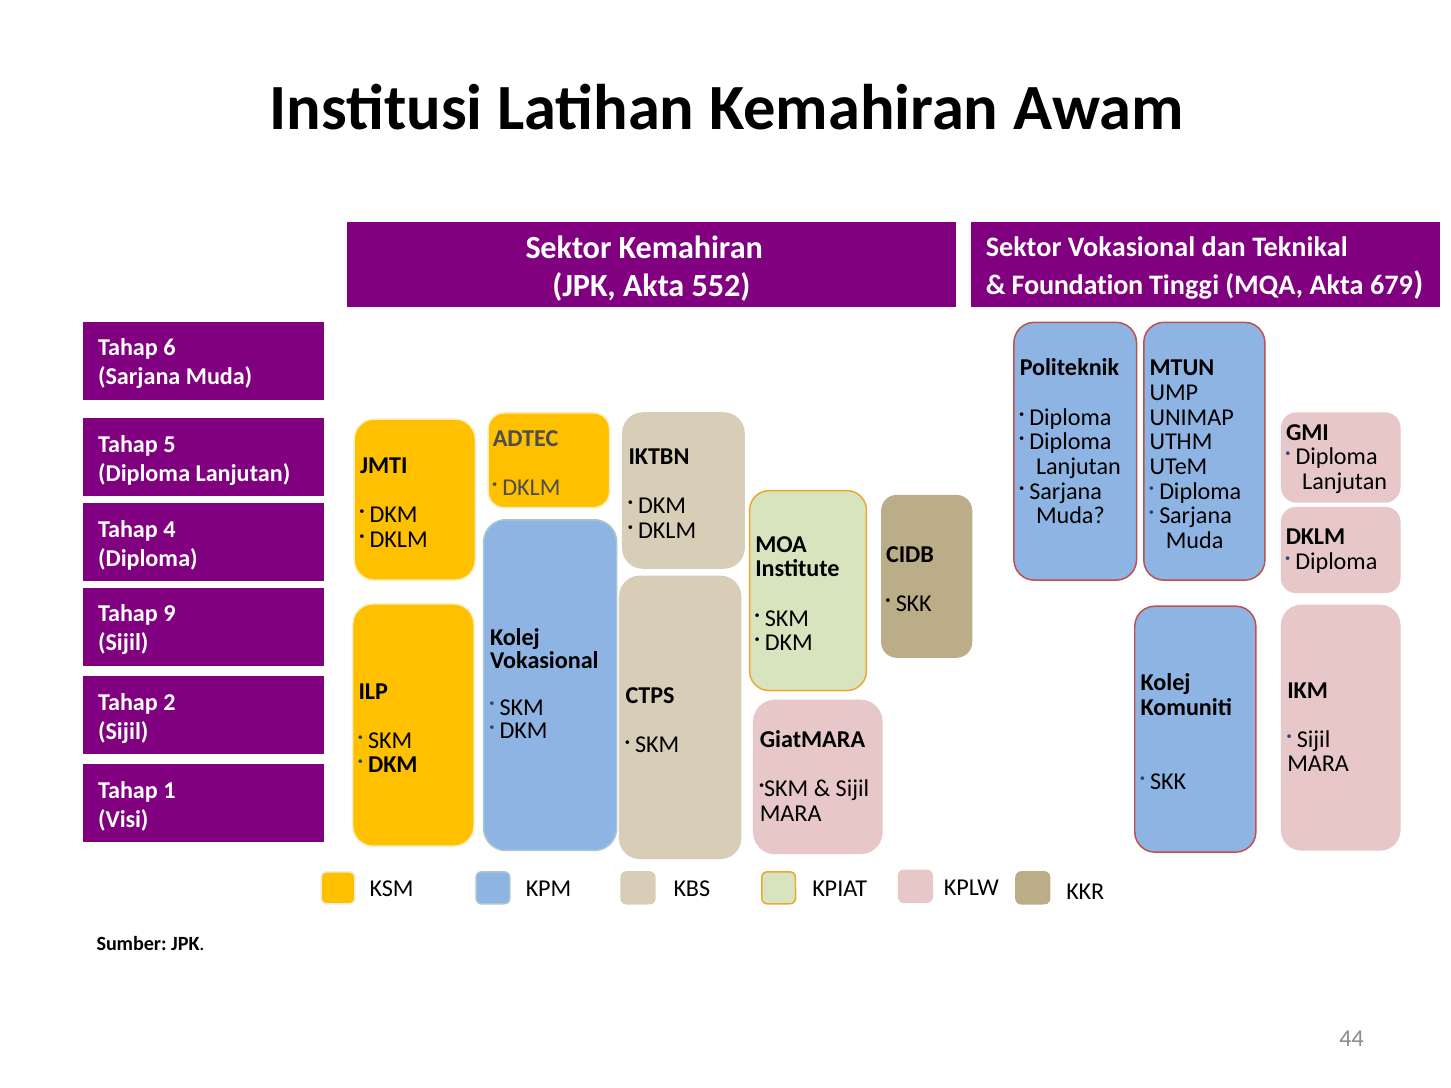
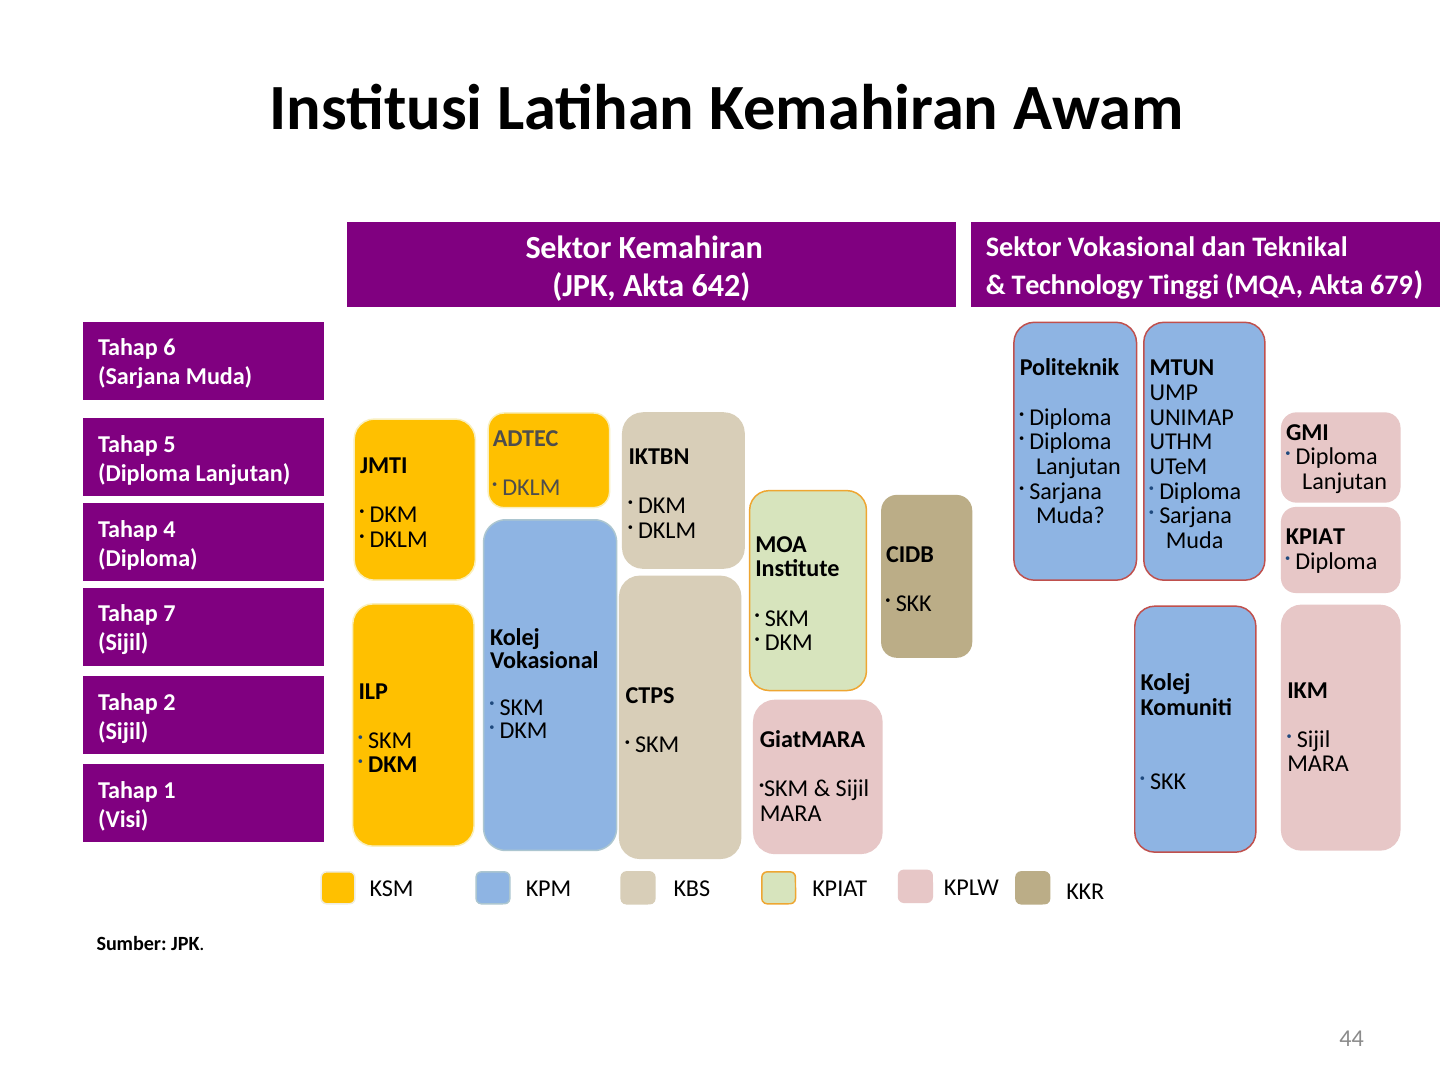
552: 552 -> 642 (721, 286)
Foundation: Foundation -> Technology (1077, 285)
DKLM: DKLM -> KPIAT (1315, 537)
9: 9 -> 7 (169, 614)
